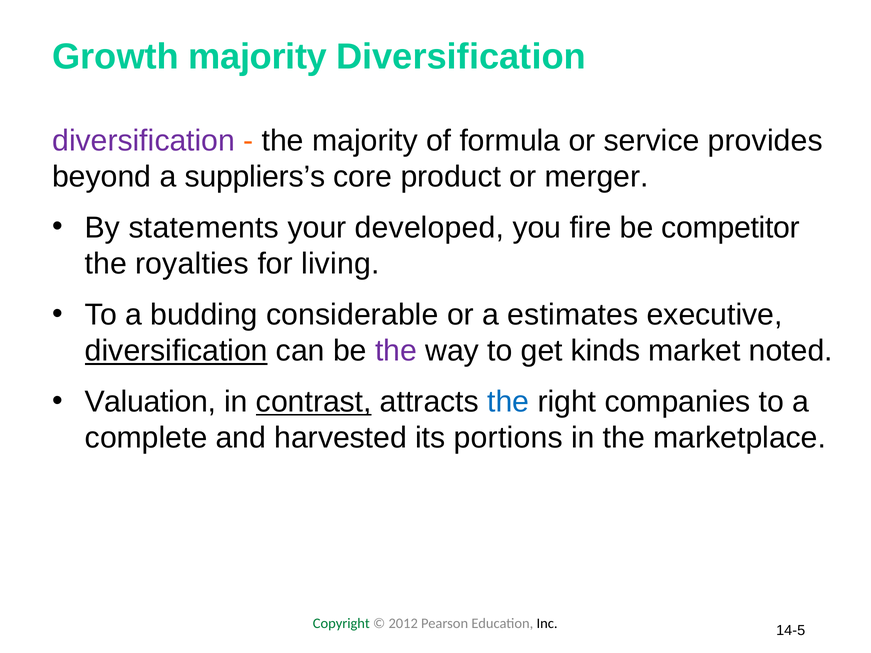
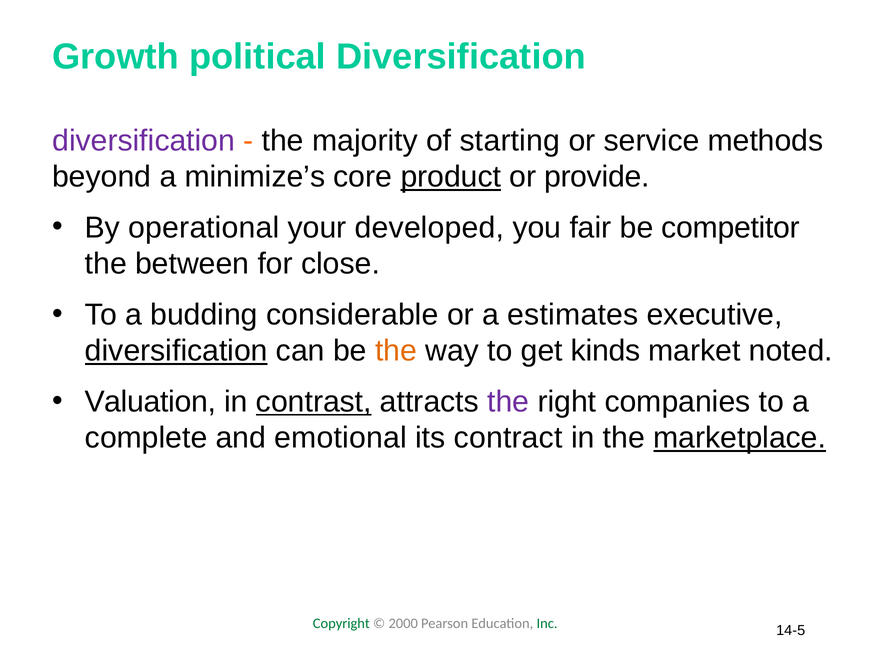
Growth majority: majority -> political (258, 57)
formula: formula -> starting (510, 141)
provides: provides -> methods (765, 141)
suppliers’s: suppliers’s -> minimize’s (255, 177)
product underline: none -> present (451, 177)
merger: merger -> provide (597, 177)
statements: statements -> operational (204, 228)
fire: fire -> fair (590, 228)
royalties: royalties -> between (192, 264)
living: living -> close (341, 264)
the colour: purple -> orange (396, 351)
the colour: blue -> purple (508, 402)
harvested: harvested -> emotional (341, 438)
portions: portions -> contract (508, 438)
marketplace underline: none -> present (740, 438)
2012: 2012 -> 2000 (403, 624)
Inc colour: black -> green (547, 624)
